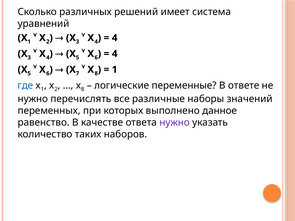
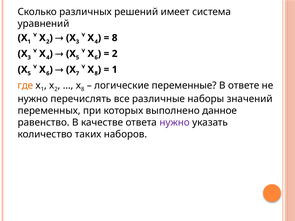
4: 4 -> 8 (115, 38)
4: 4 -> 2 (115, 54)
где colour: blue -> orange (25, 86)
